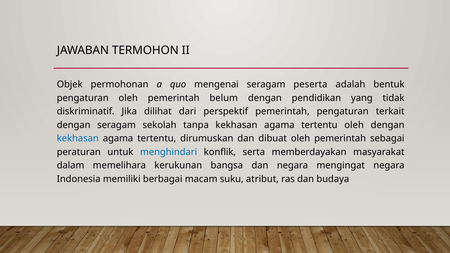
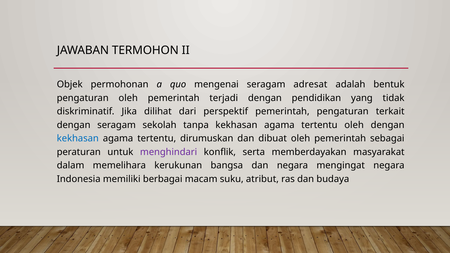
peserta: peserta -> adresat (310, 84)
belum: belum -> terjadi (224, 98)
menghindari colour: blue -> purple (169, 152)
